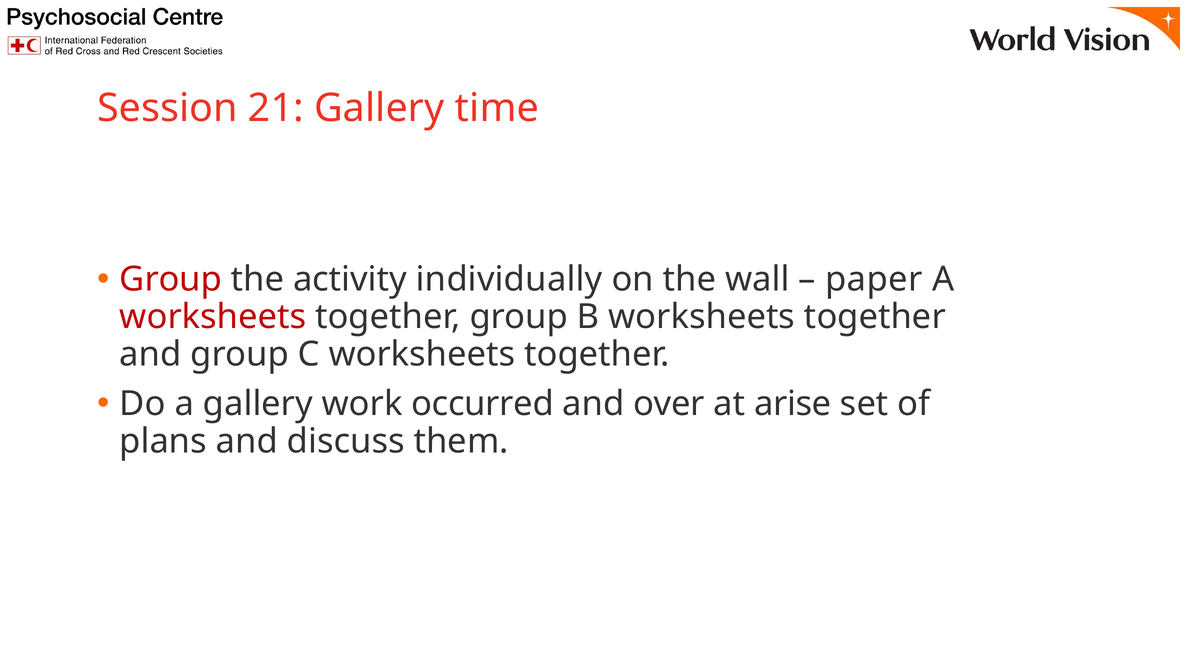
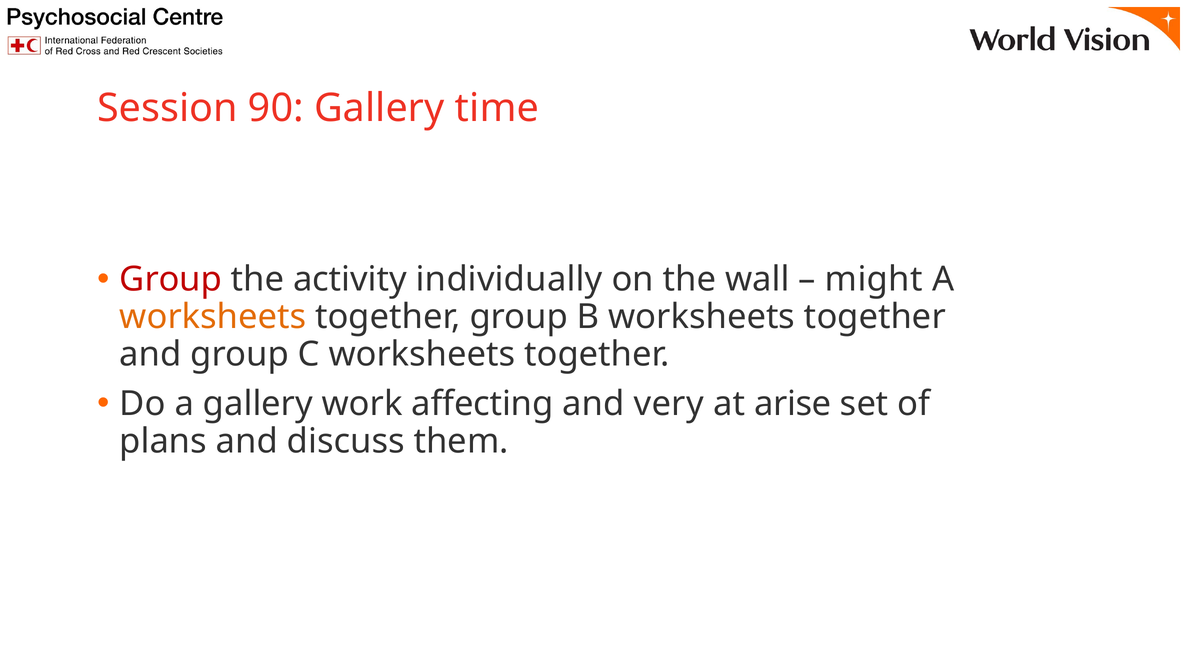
21: 21 -> 90 (276, 108)
paper: paper -> might (874, 280)
worksheets colour: red -> orange (213, 317)
occurred: occurred -> affecting (482, 404)
over: over -> very (669, 404)
